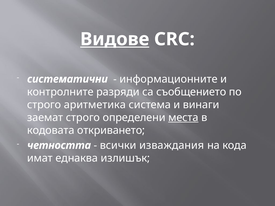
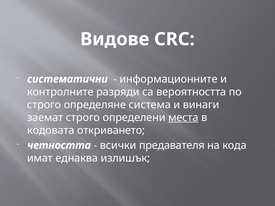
Видове underline: present -> none (115, 39)
съобщението: съобщението -> вероятността (191, 92)
аритметика: аритметика -> определяне (95, 105)
изваждания: изваждания -> предавателя (172, 146)
